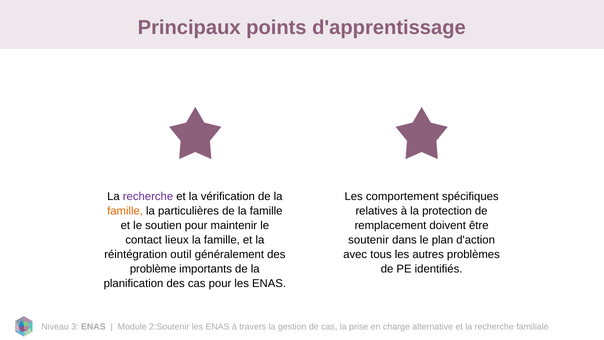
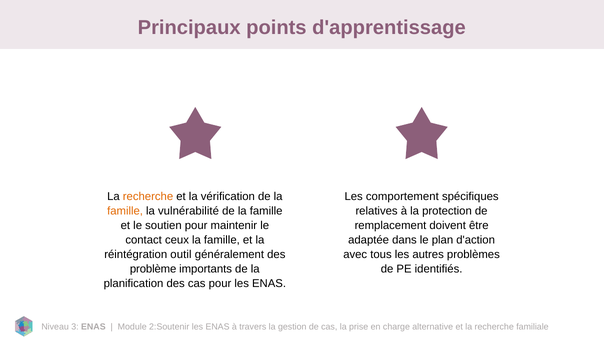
recherche colour: purple -> orange (148, 196)
particulières: particulières -> vulnérabilité (189, 211)
lieux: lieux -> ceux (177, 240)
soutenir: soutenir -> adaptée (369, 240)
